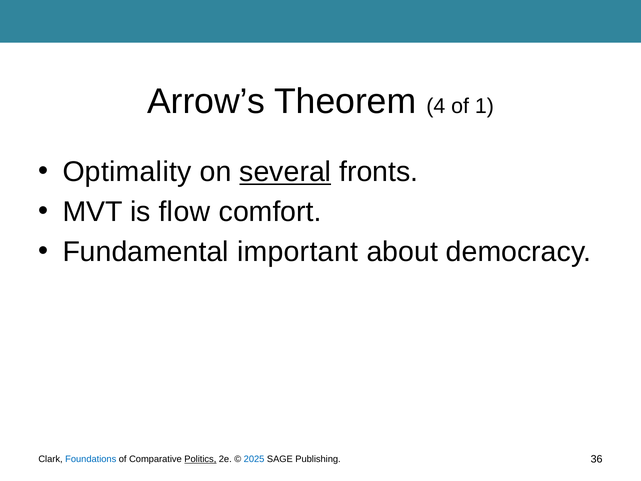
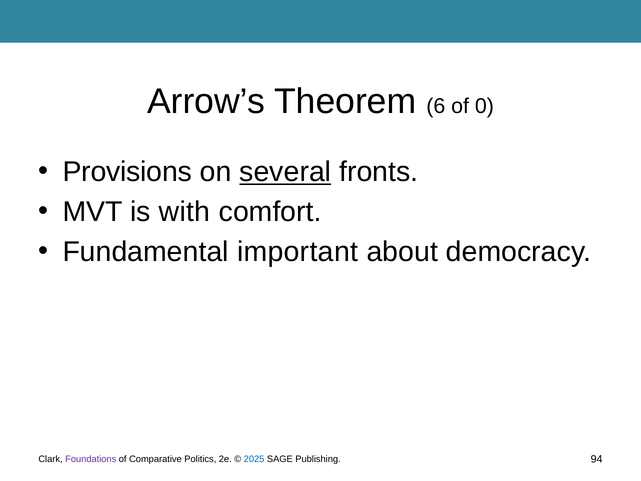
4: 4 -> 6 (436, 106)
1: 1 -> 0 (484, 106)
Optimality: Optimality -> Provisions (127, 172)
flow: flow -> with (185, 212)
Foundations colour: blue -> purple (91, 459)
Politics underline: present -> none (200, 459)
36: 36 -> 94 (597, 459)
